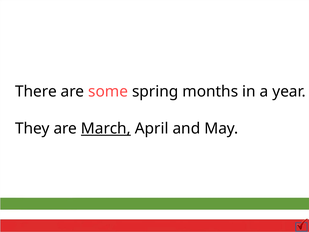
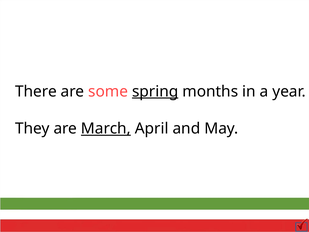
spring underline: none -> present (155, 91)
